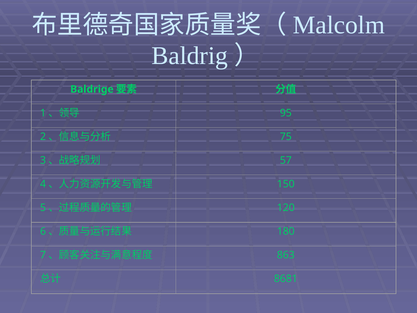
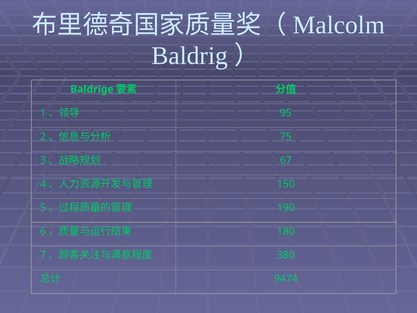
57: 57 -> 67 (286, 160)
120: 120 -> 190 (286, 208)
863: 863 -> 380 (286, 255)
8681: 8681 -> 9474 (286, 279)
